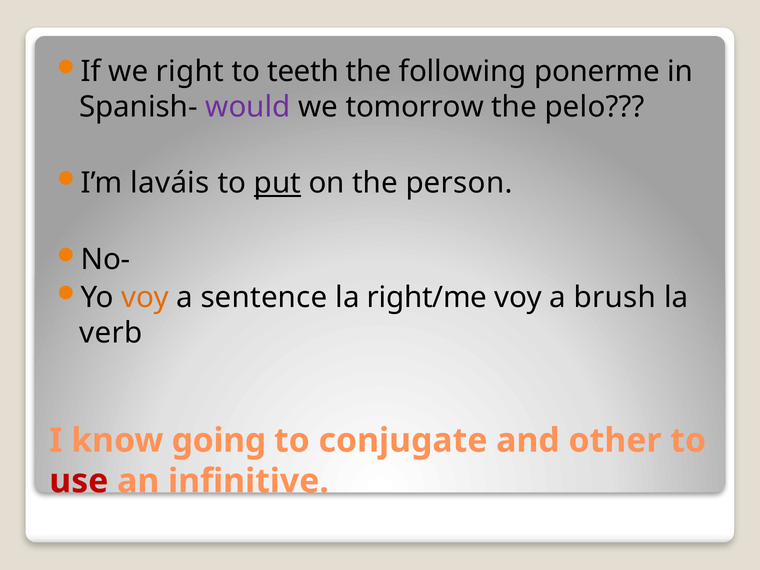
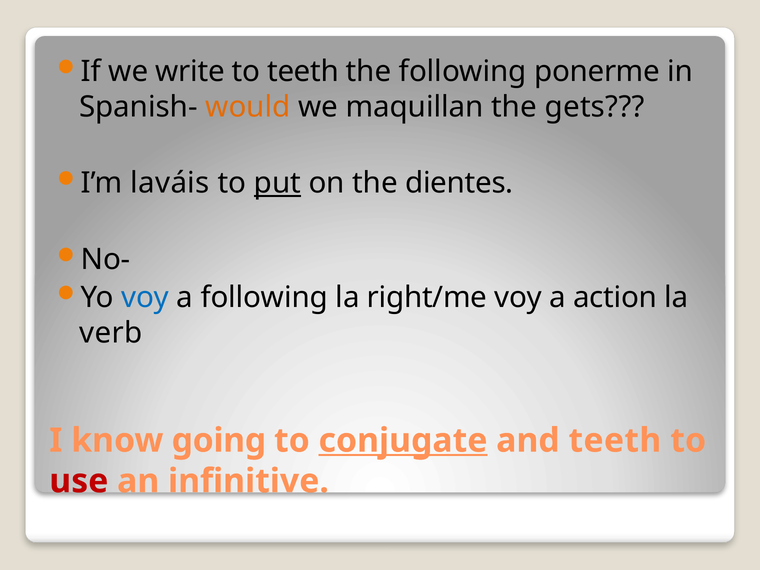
right: right -> write (190, 71)
would colour: purple -> orange (248, 107)
tomorrow: tomorrow -> maquillan (415, 107)
pelo: pelo -> gets (595, 107)
person: person -> dientes (459, 183)
voy colour: orange -> blue (145, 298)
a sentence: sentence -> following (264, 298)
brush: brush -> action (615, 298)
conjugate underline: none -> present (403, 441)
and other: other -> teeth (615, 441)
